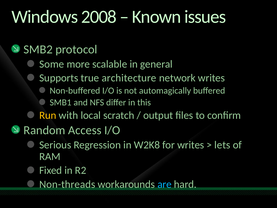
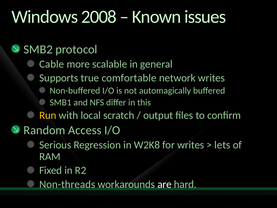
Some: Some -> Cable (52, 64)
architecture: architecture -> comfortable (129, 78)
are colour: light blue -> white (165, 184)
